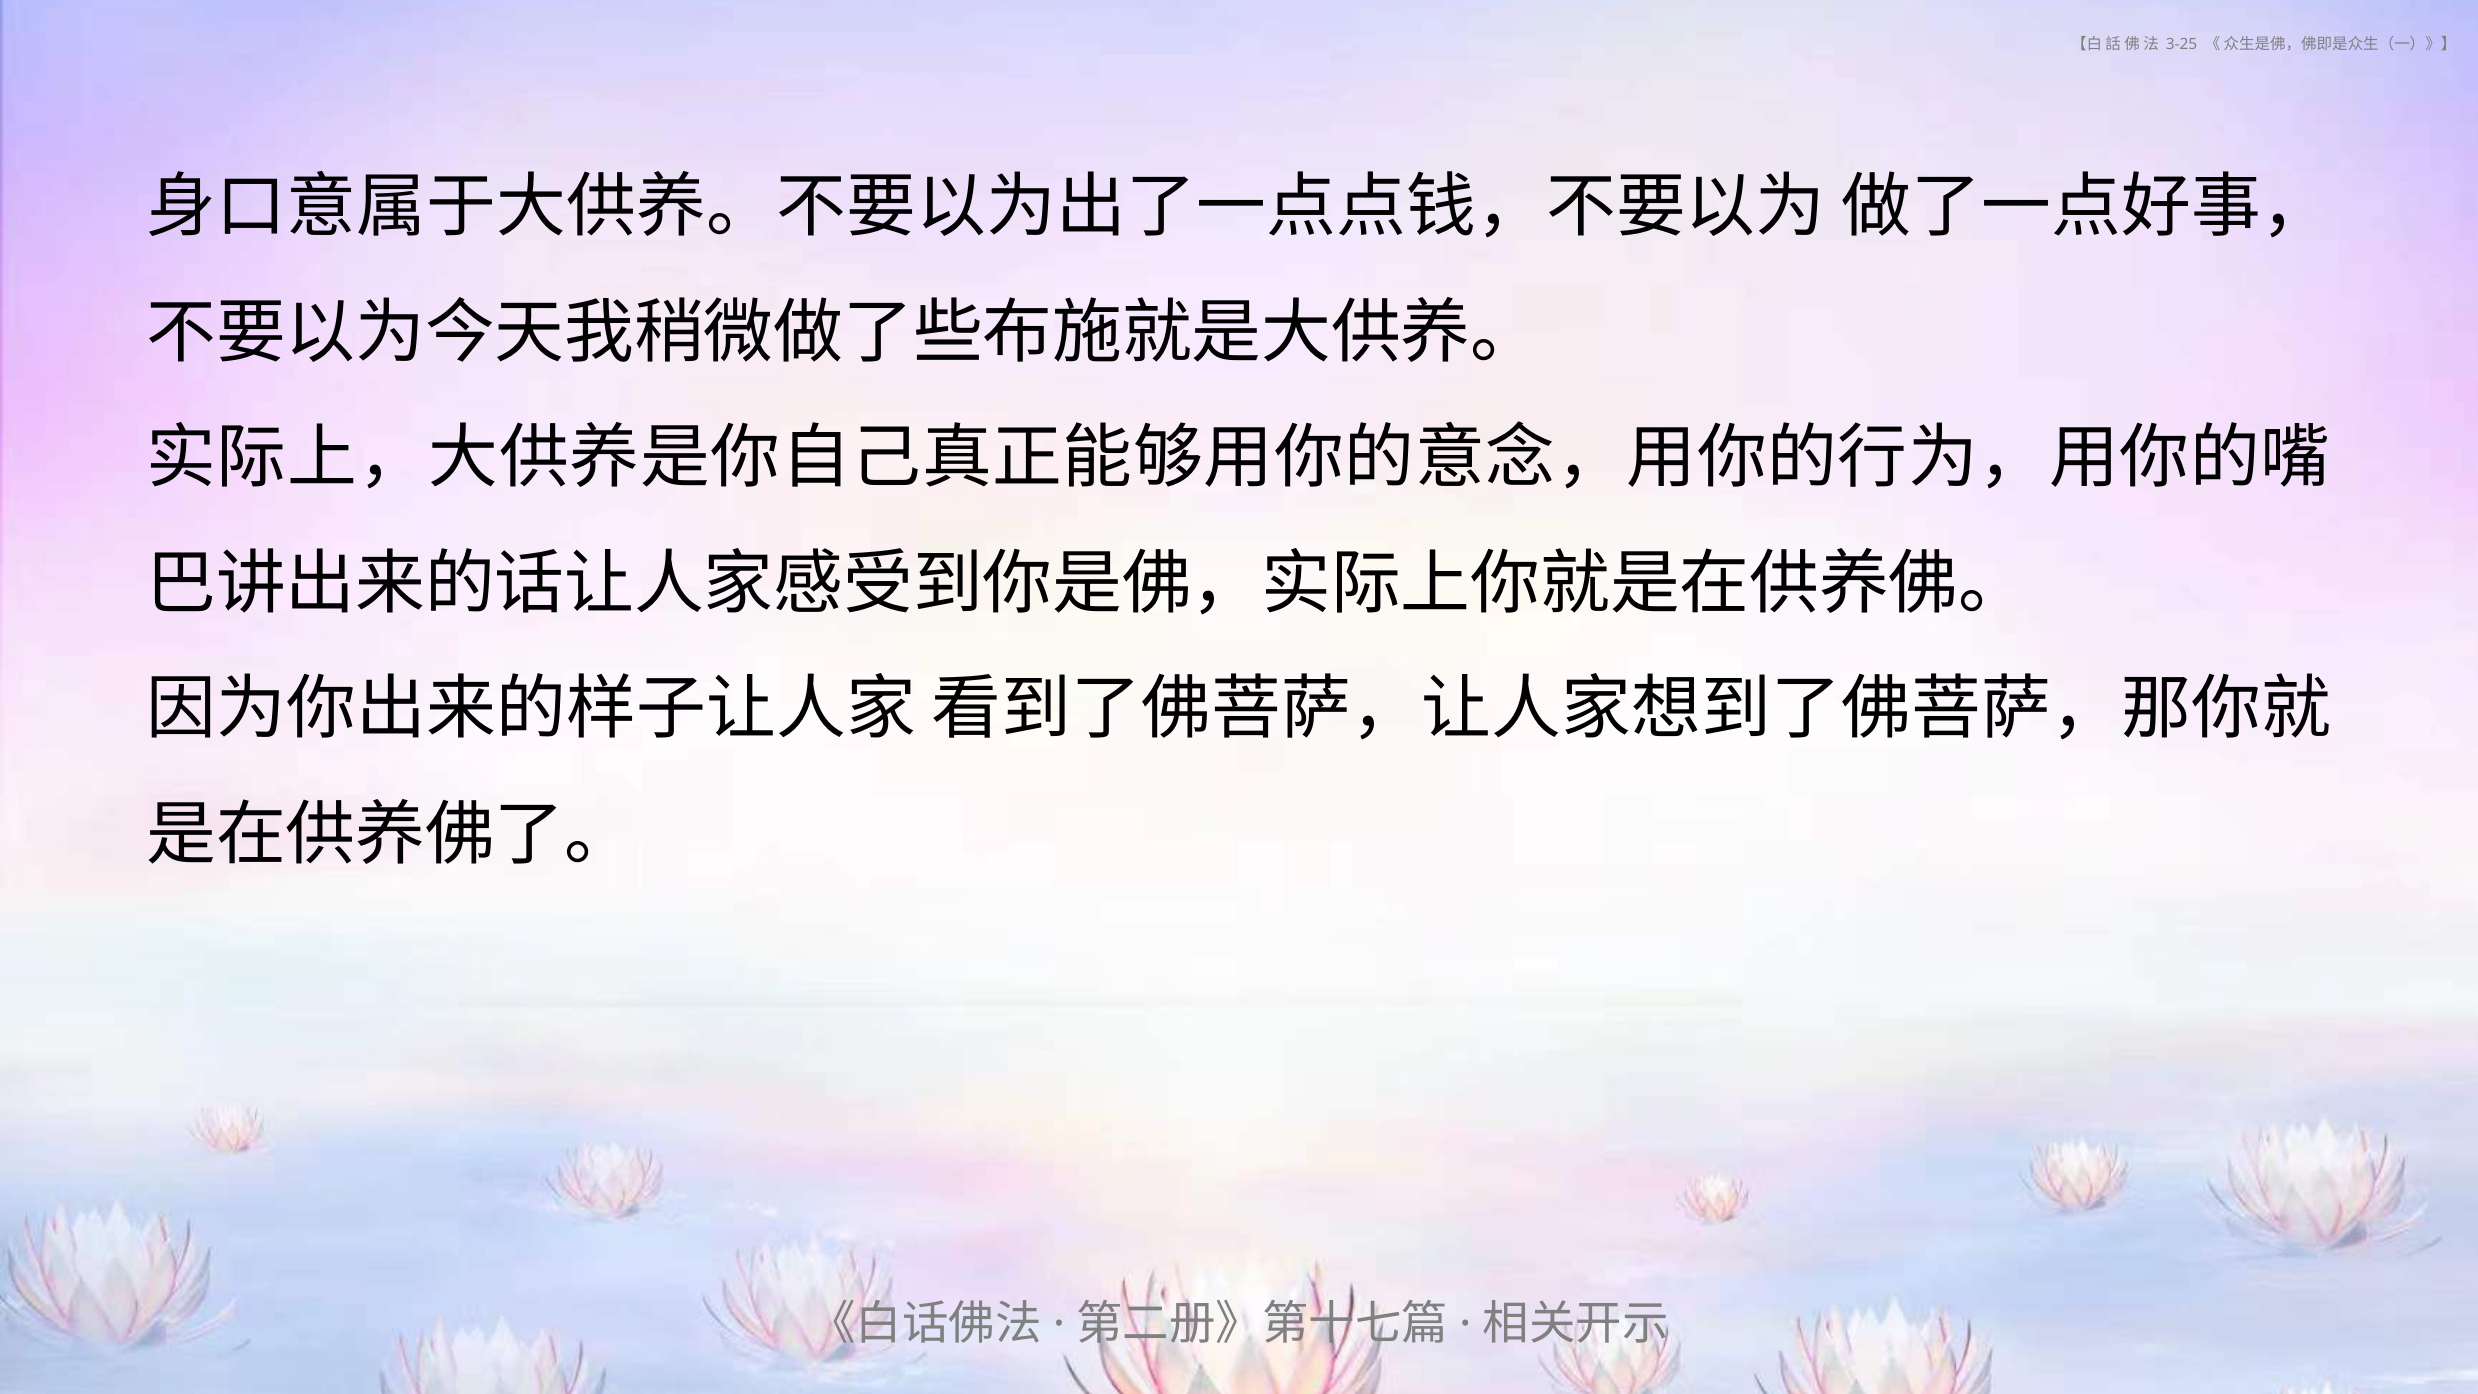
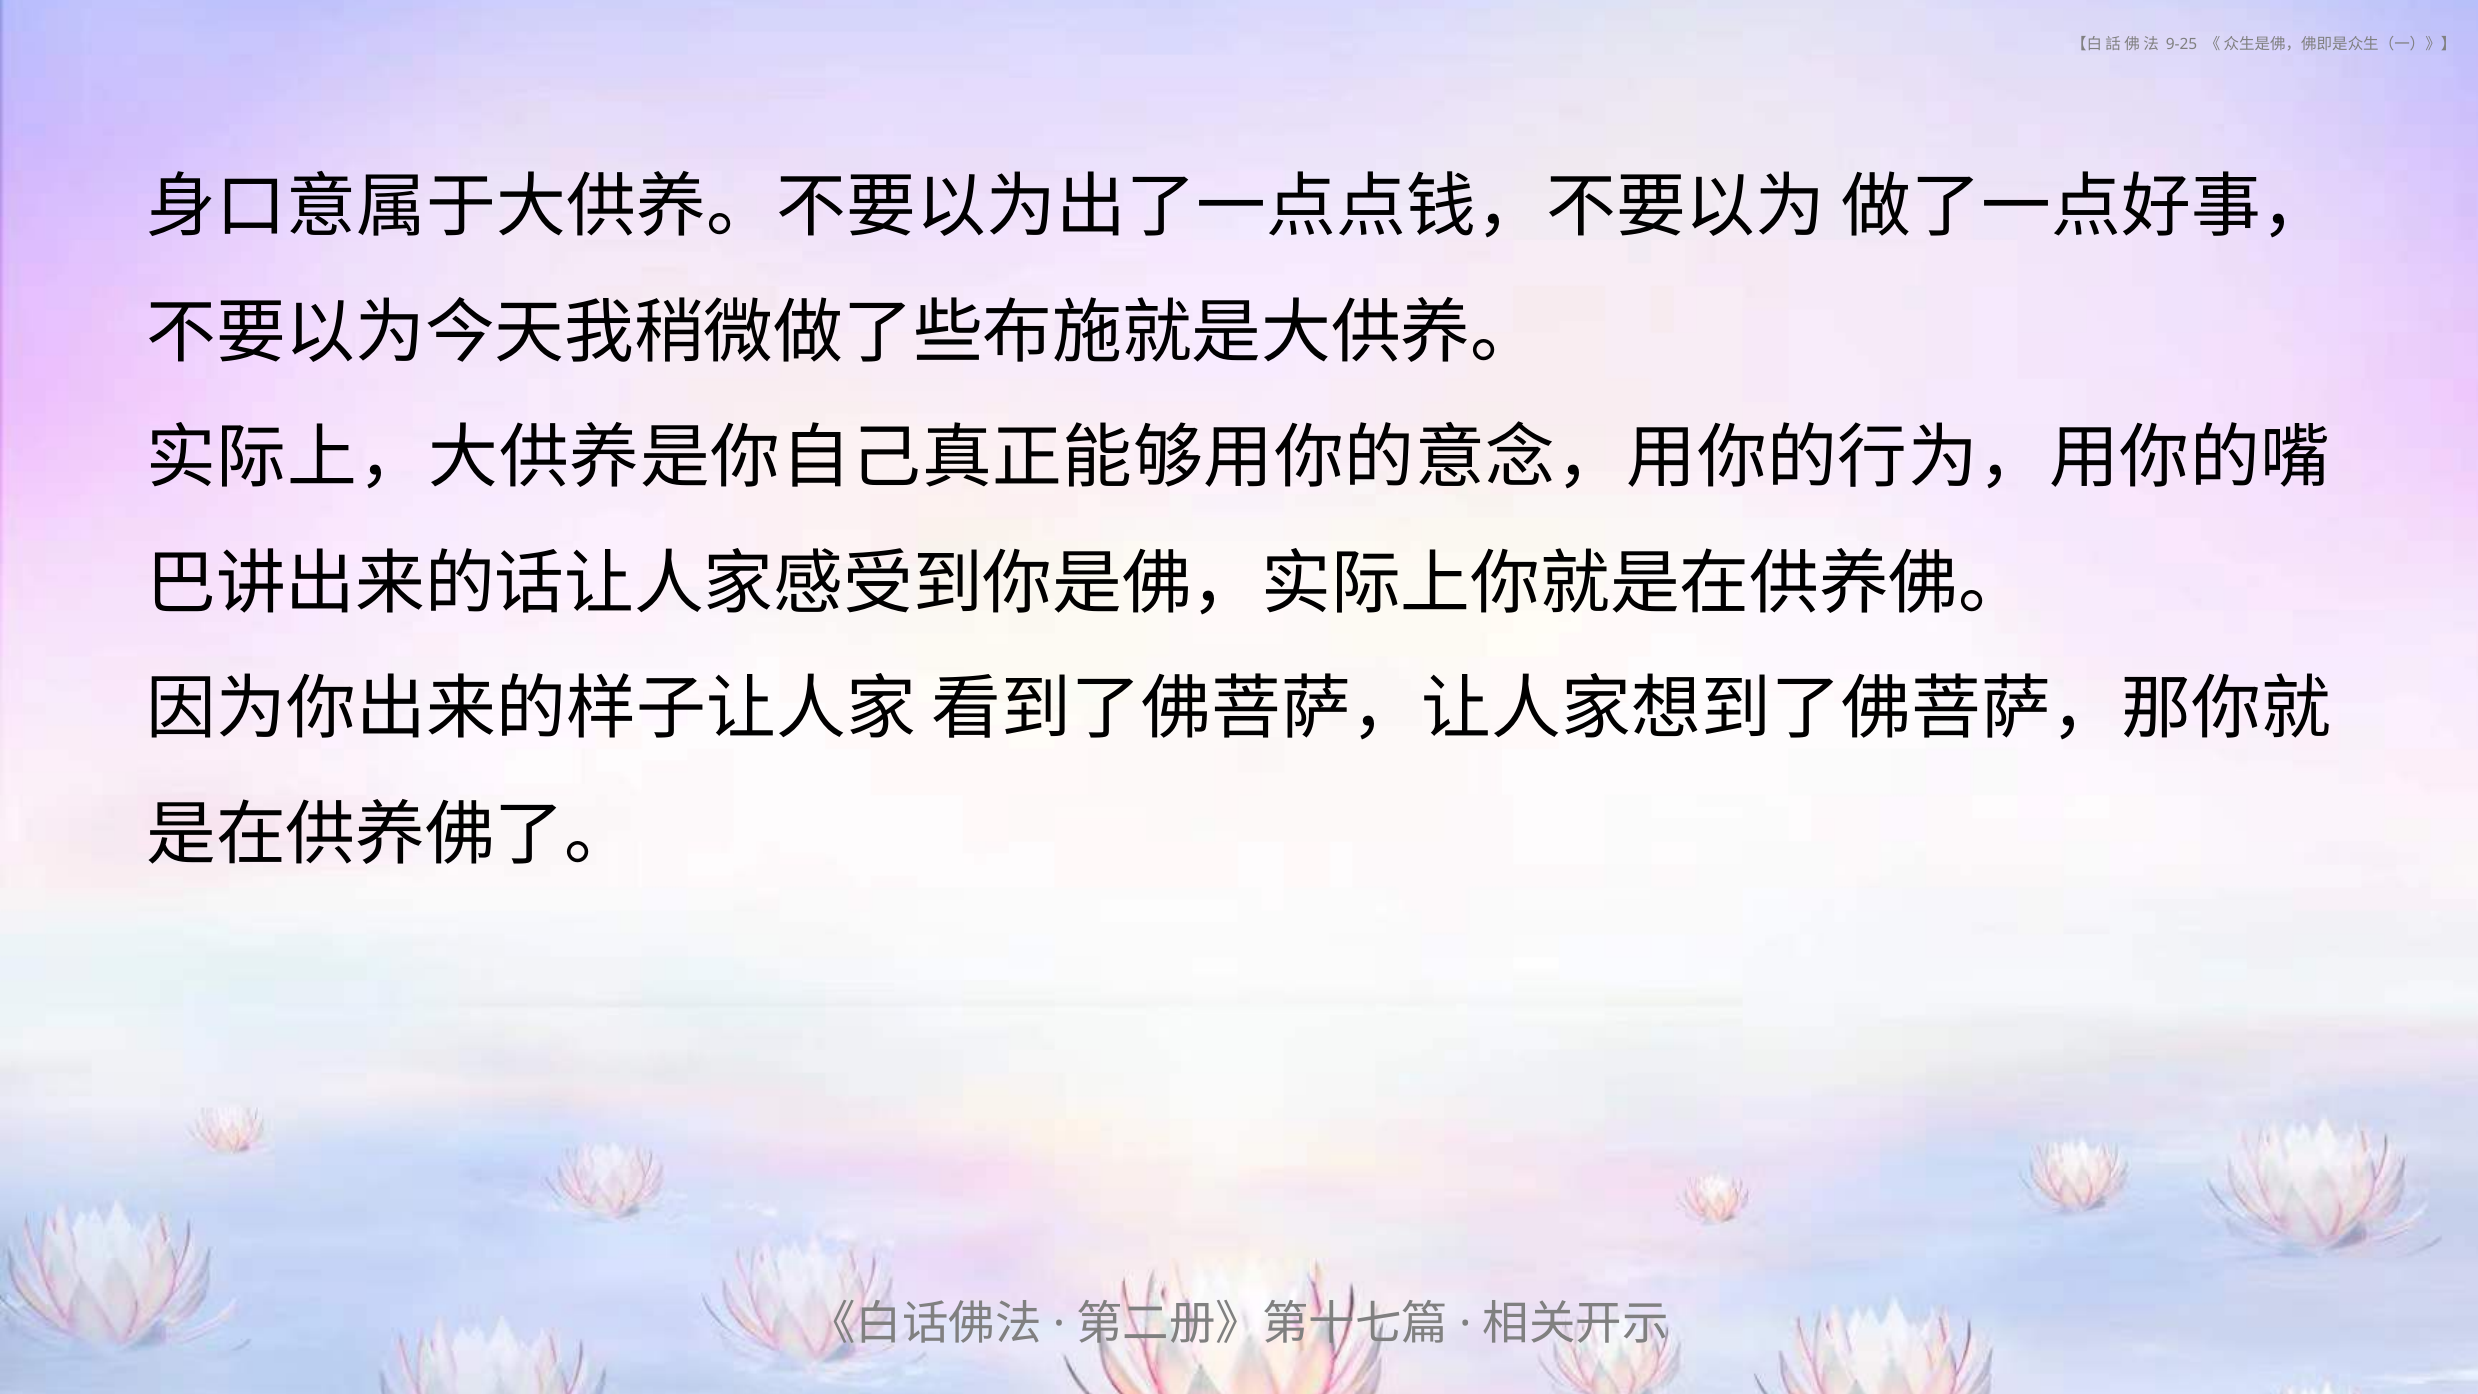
3-25: 3-25 -> 9-25 (2182, 44)
